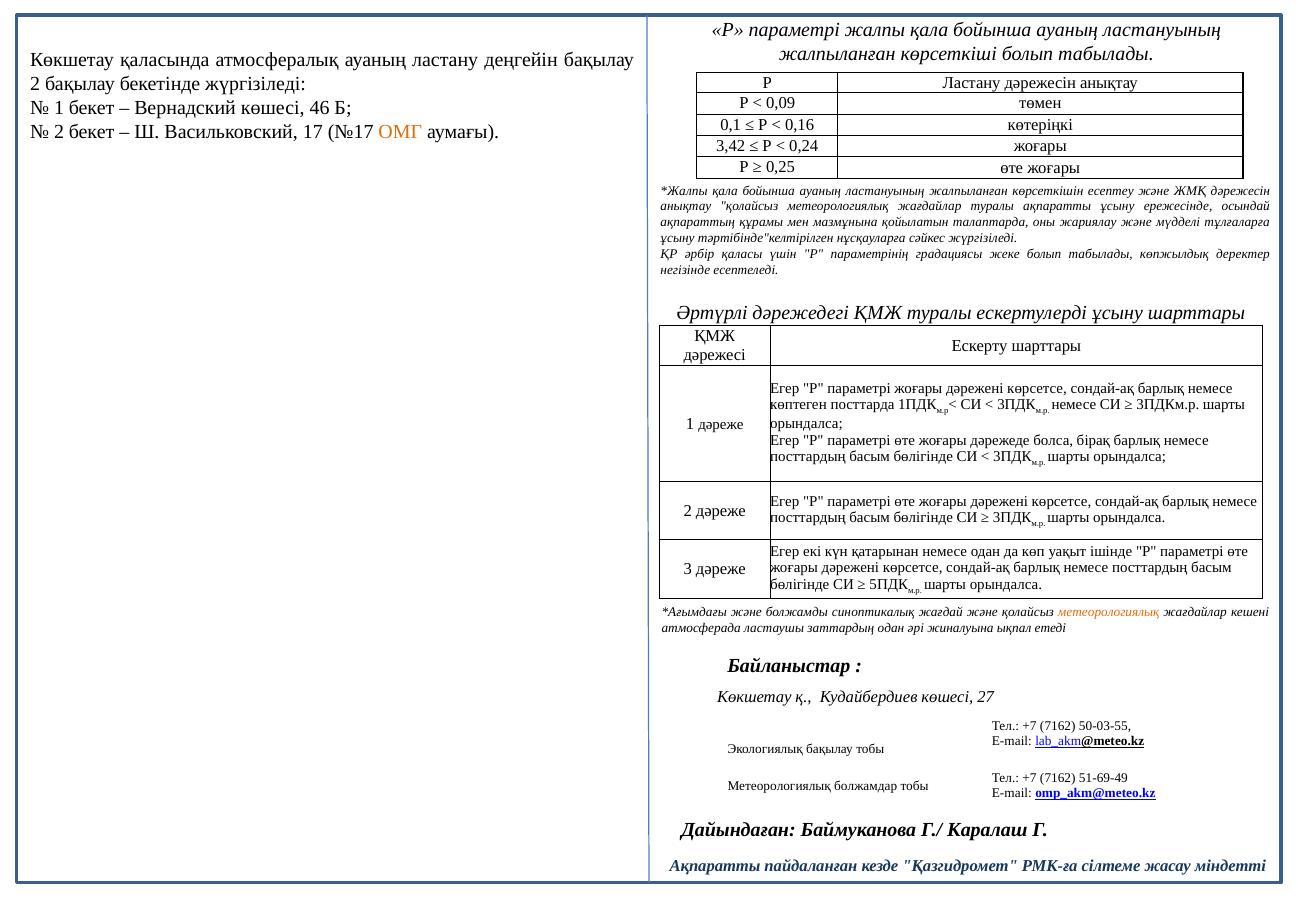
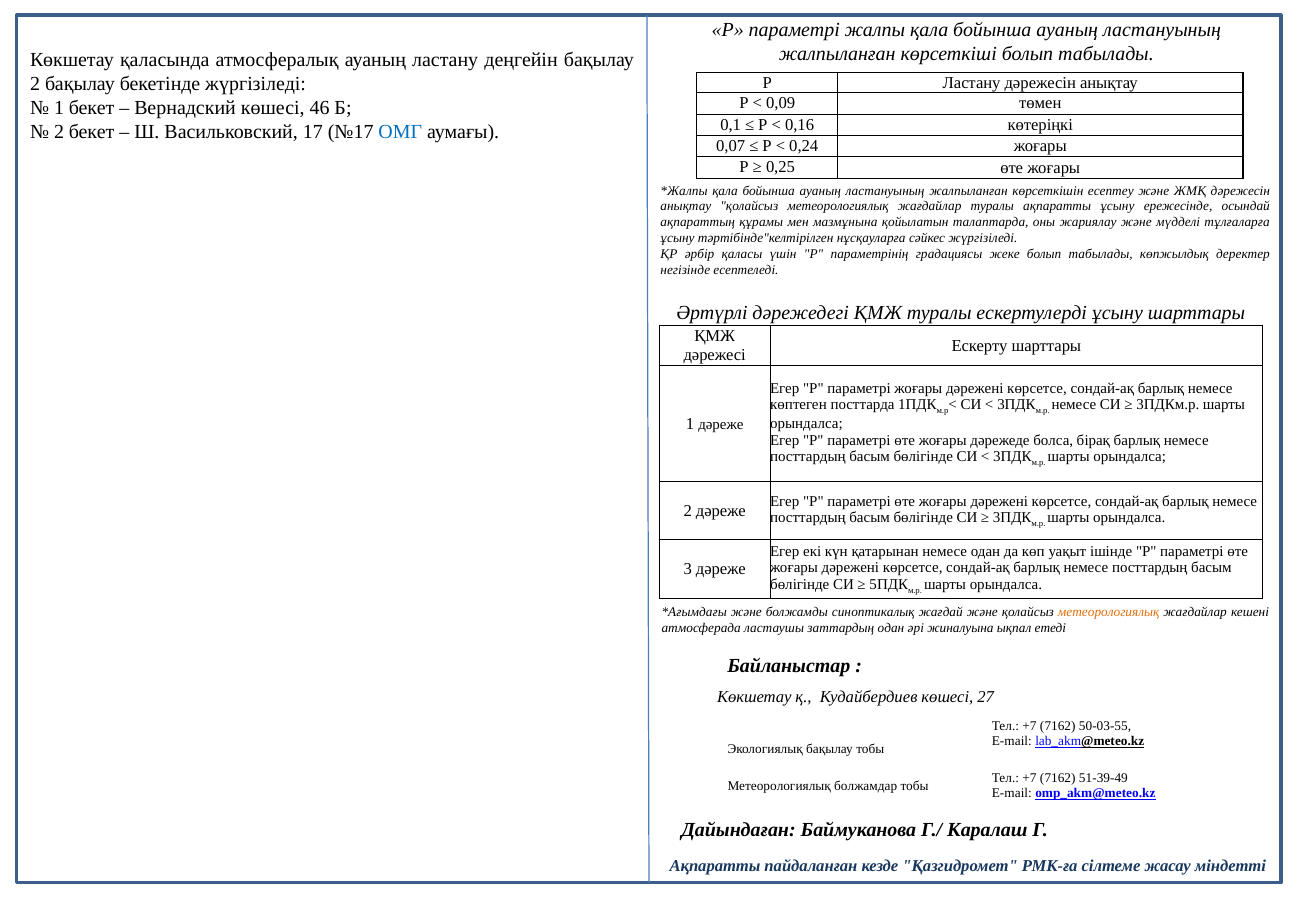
ОМГ colour: orange -> blue (400, 132)
3,42: 3,42 -> 0,07 (731, 146)
51-69-49: 51-69-49 -> 51-39-49 (1103, 779)
